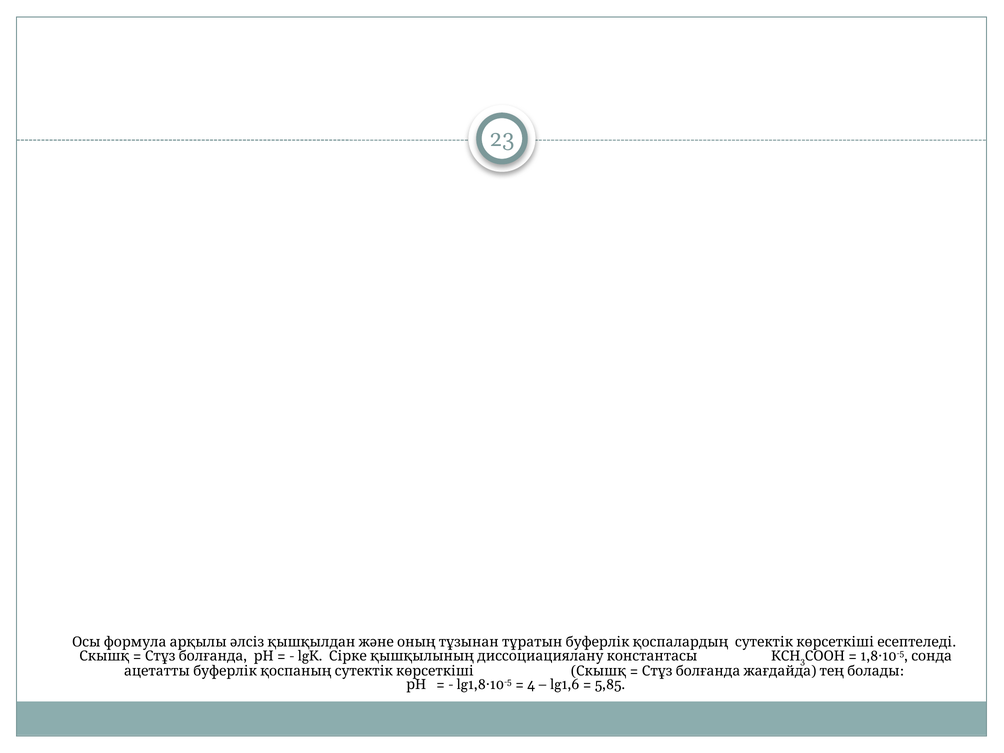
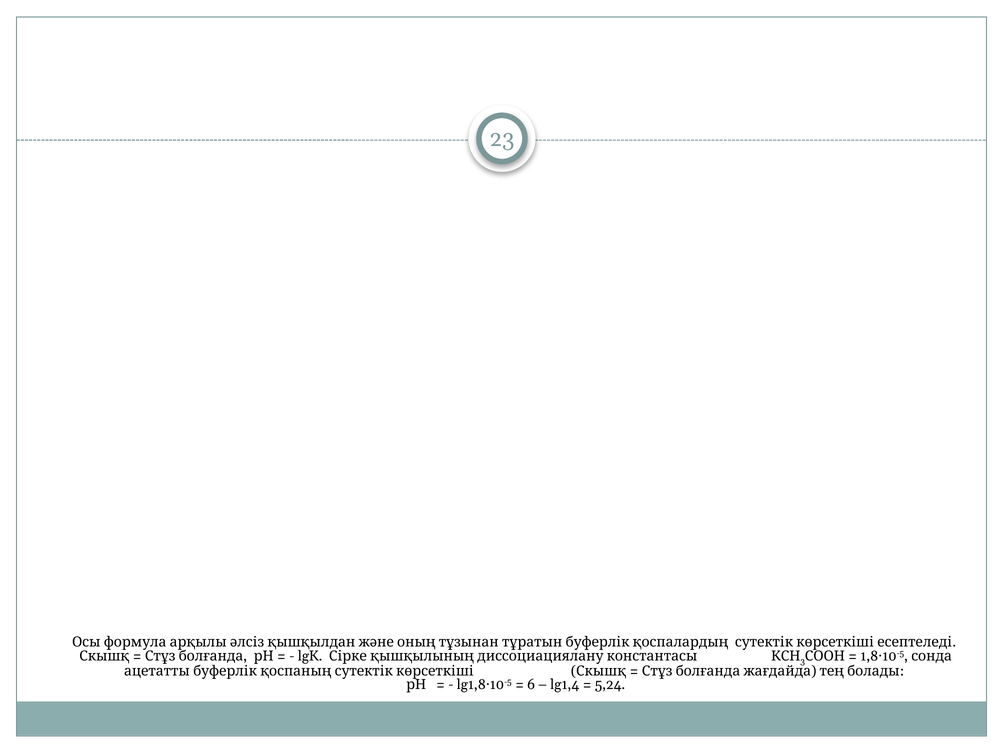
4: 4 -> 6 (531, 684)
lg1,6: lg1,6 -> lg1,4 (565, 684)
5,85: 5,85 -> 5,24 (610, 684)
